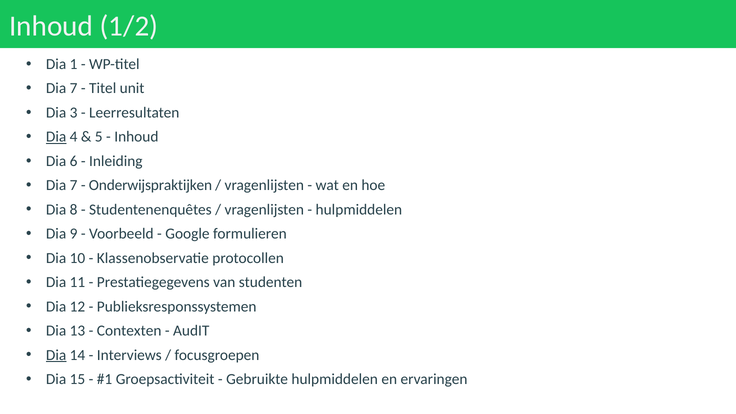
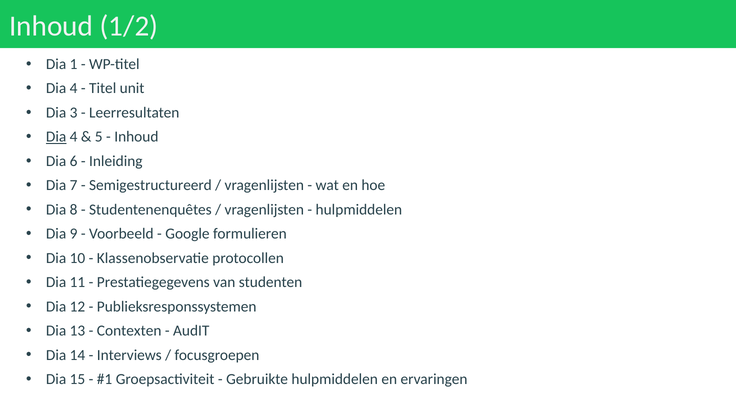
7: 7 -> 4 (74, 88)
Onderwijspraktijken: Onderwijspraktijken -> Semigestructureerd (150, 185)
Dia underline: present -> none (56, 355)
